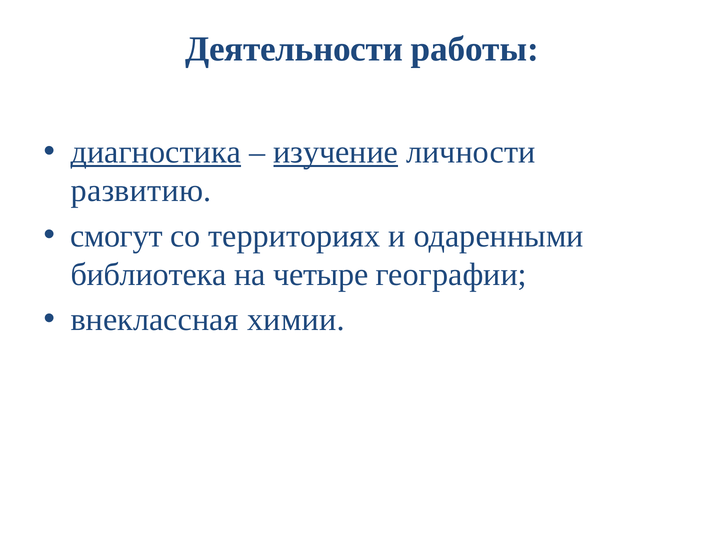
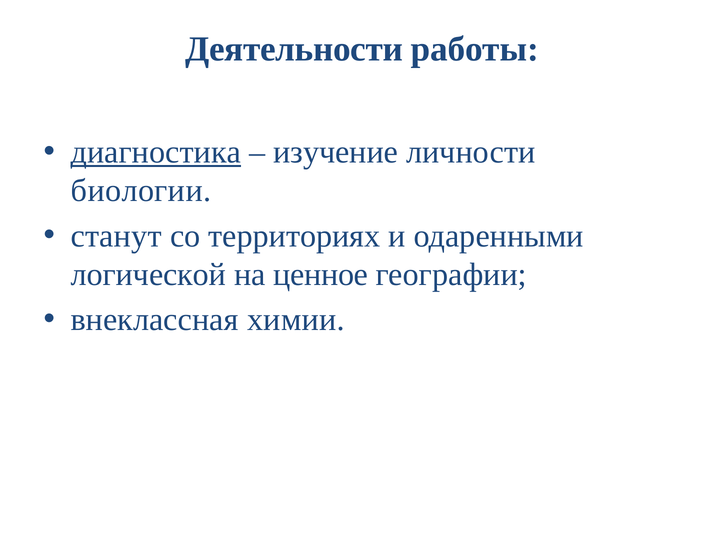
изучение underline: present -> none (336, 152)
развитию: развитию -> биологии (141, 191)
смогут: смогут -> станут (116, 236)
библиотека: библиотека -> логической (148, 275)
четыре: четыре -> ценное (321, 275)
